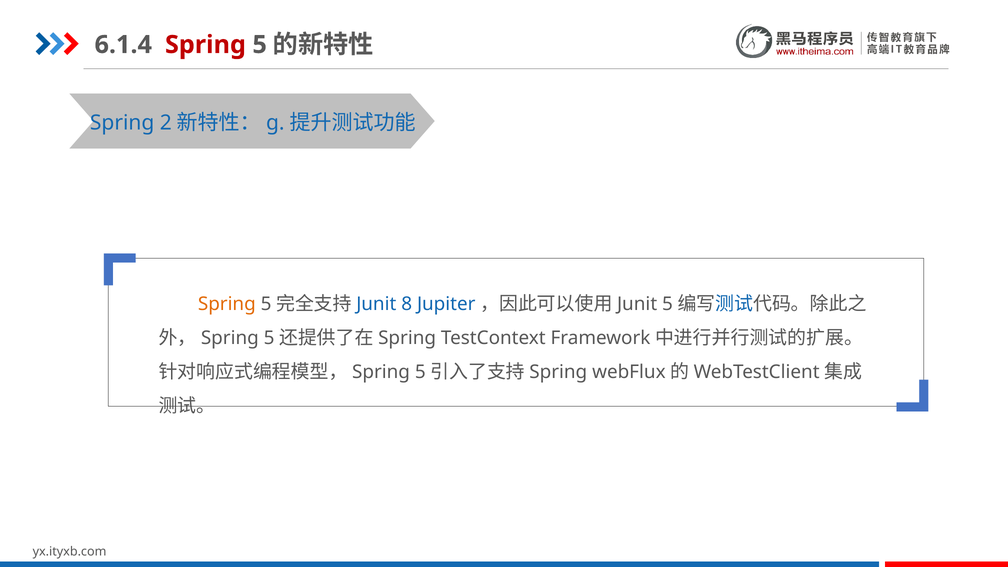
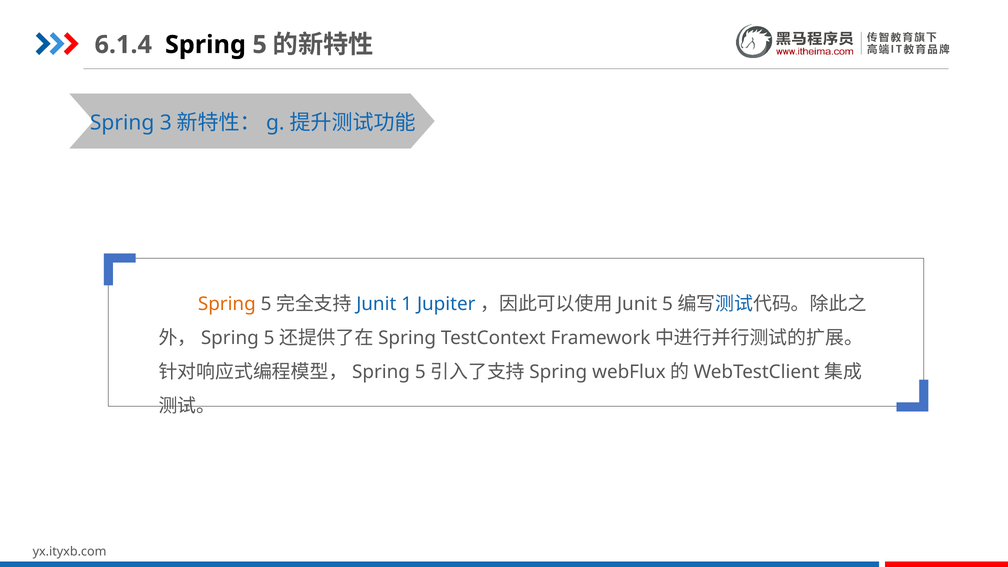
Spring colour: red -> black (205, 45)
2: 2 -> 3 (166, 123)
8: 8 -> 1 (407, 304)
